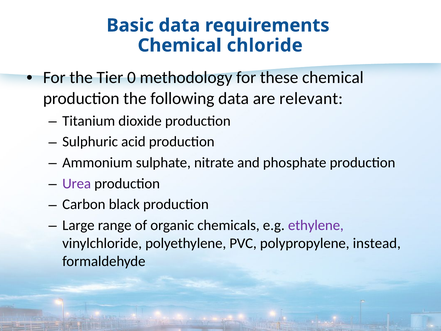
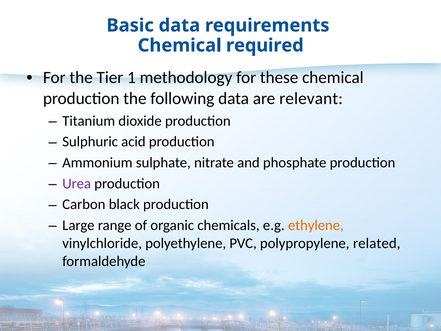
chloride: chloride -> required (265, 45)
0: 0 -> 1 (132, 78)
ethylene colour: purple -> orange (316, 225)
instead: instead -> related (377, 243)
